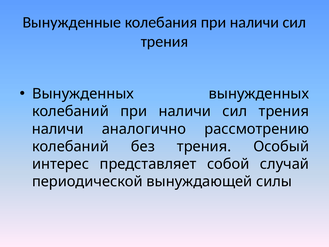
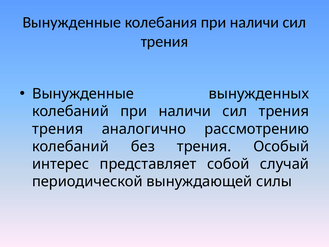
Вынужденных: Вынужденных -> Вынужденные (83, 94)
наличи: наличи -> трения (58, 129)
